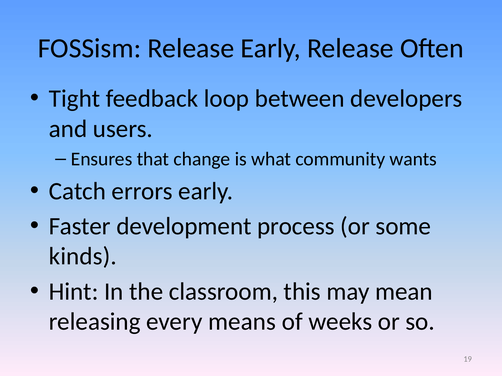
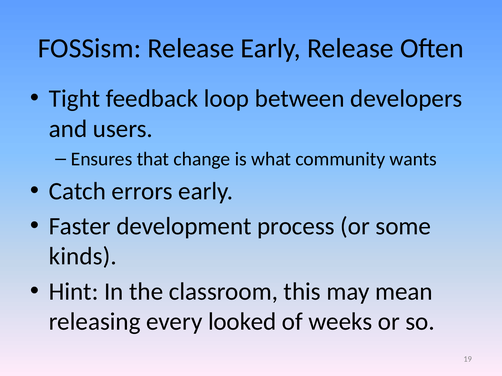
means: means -> looked (242, 322)
